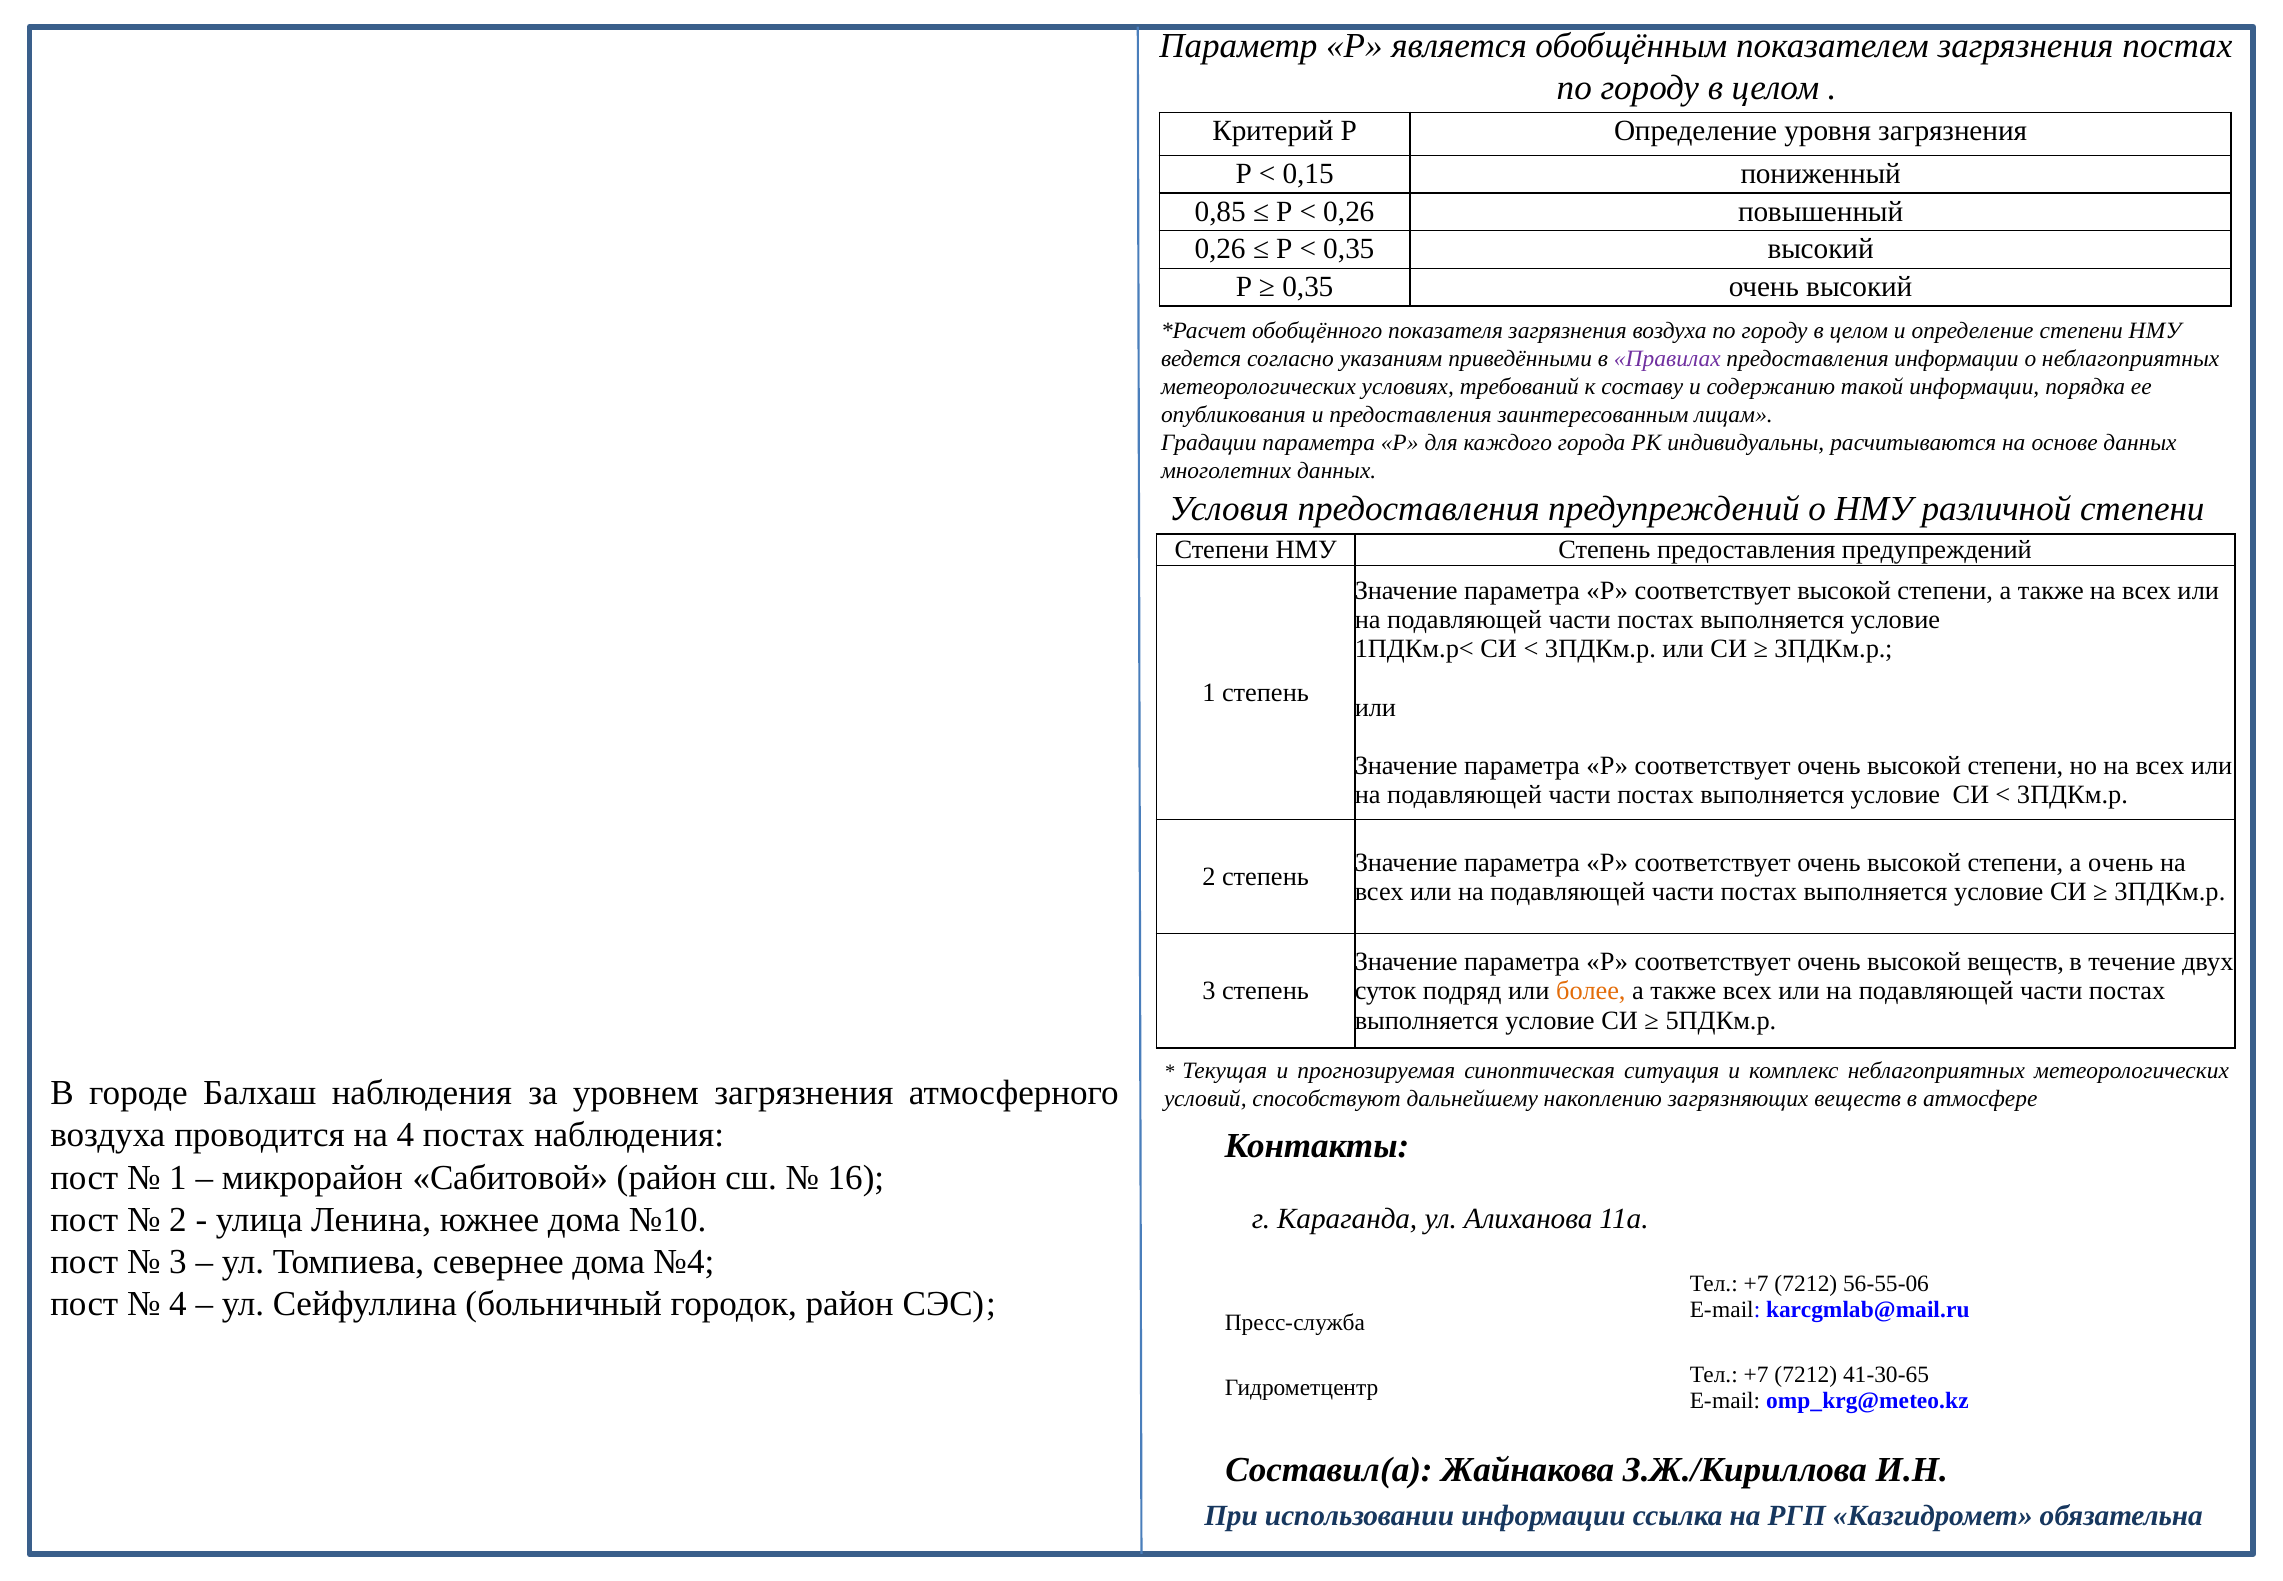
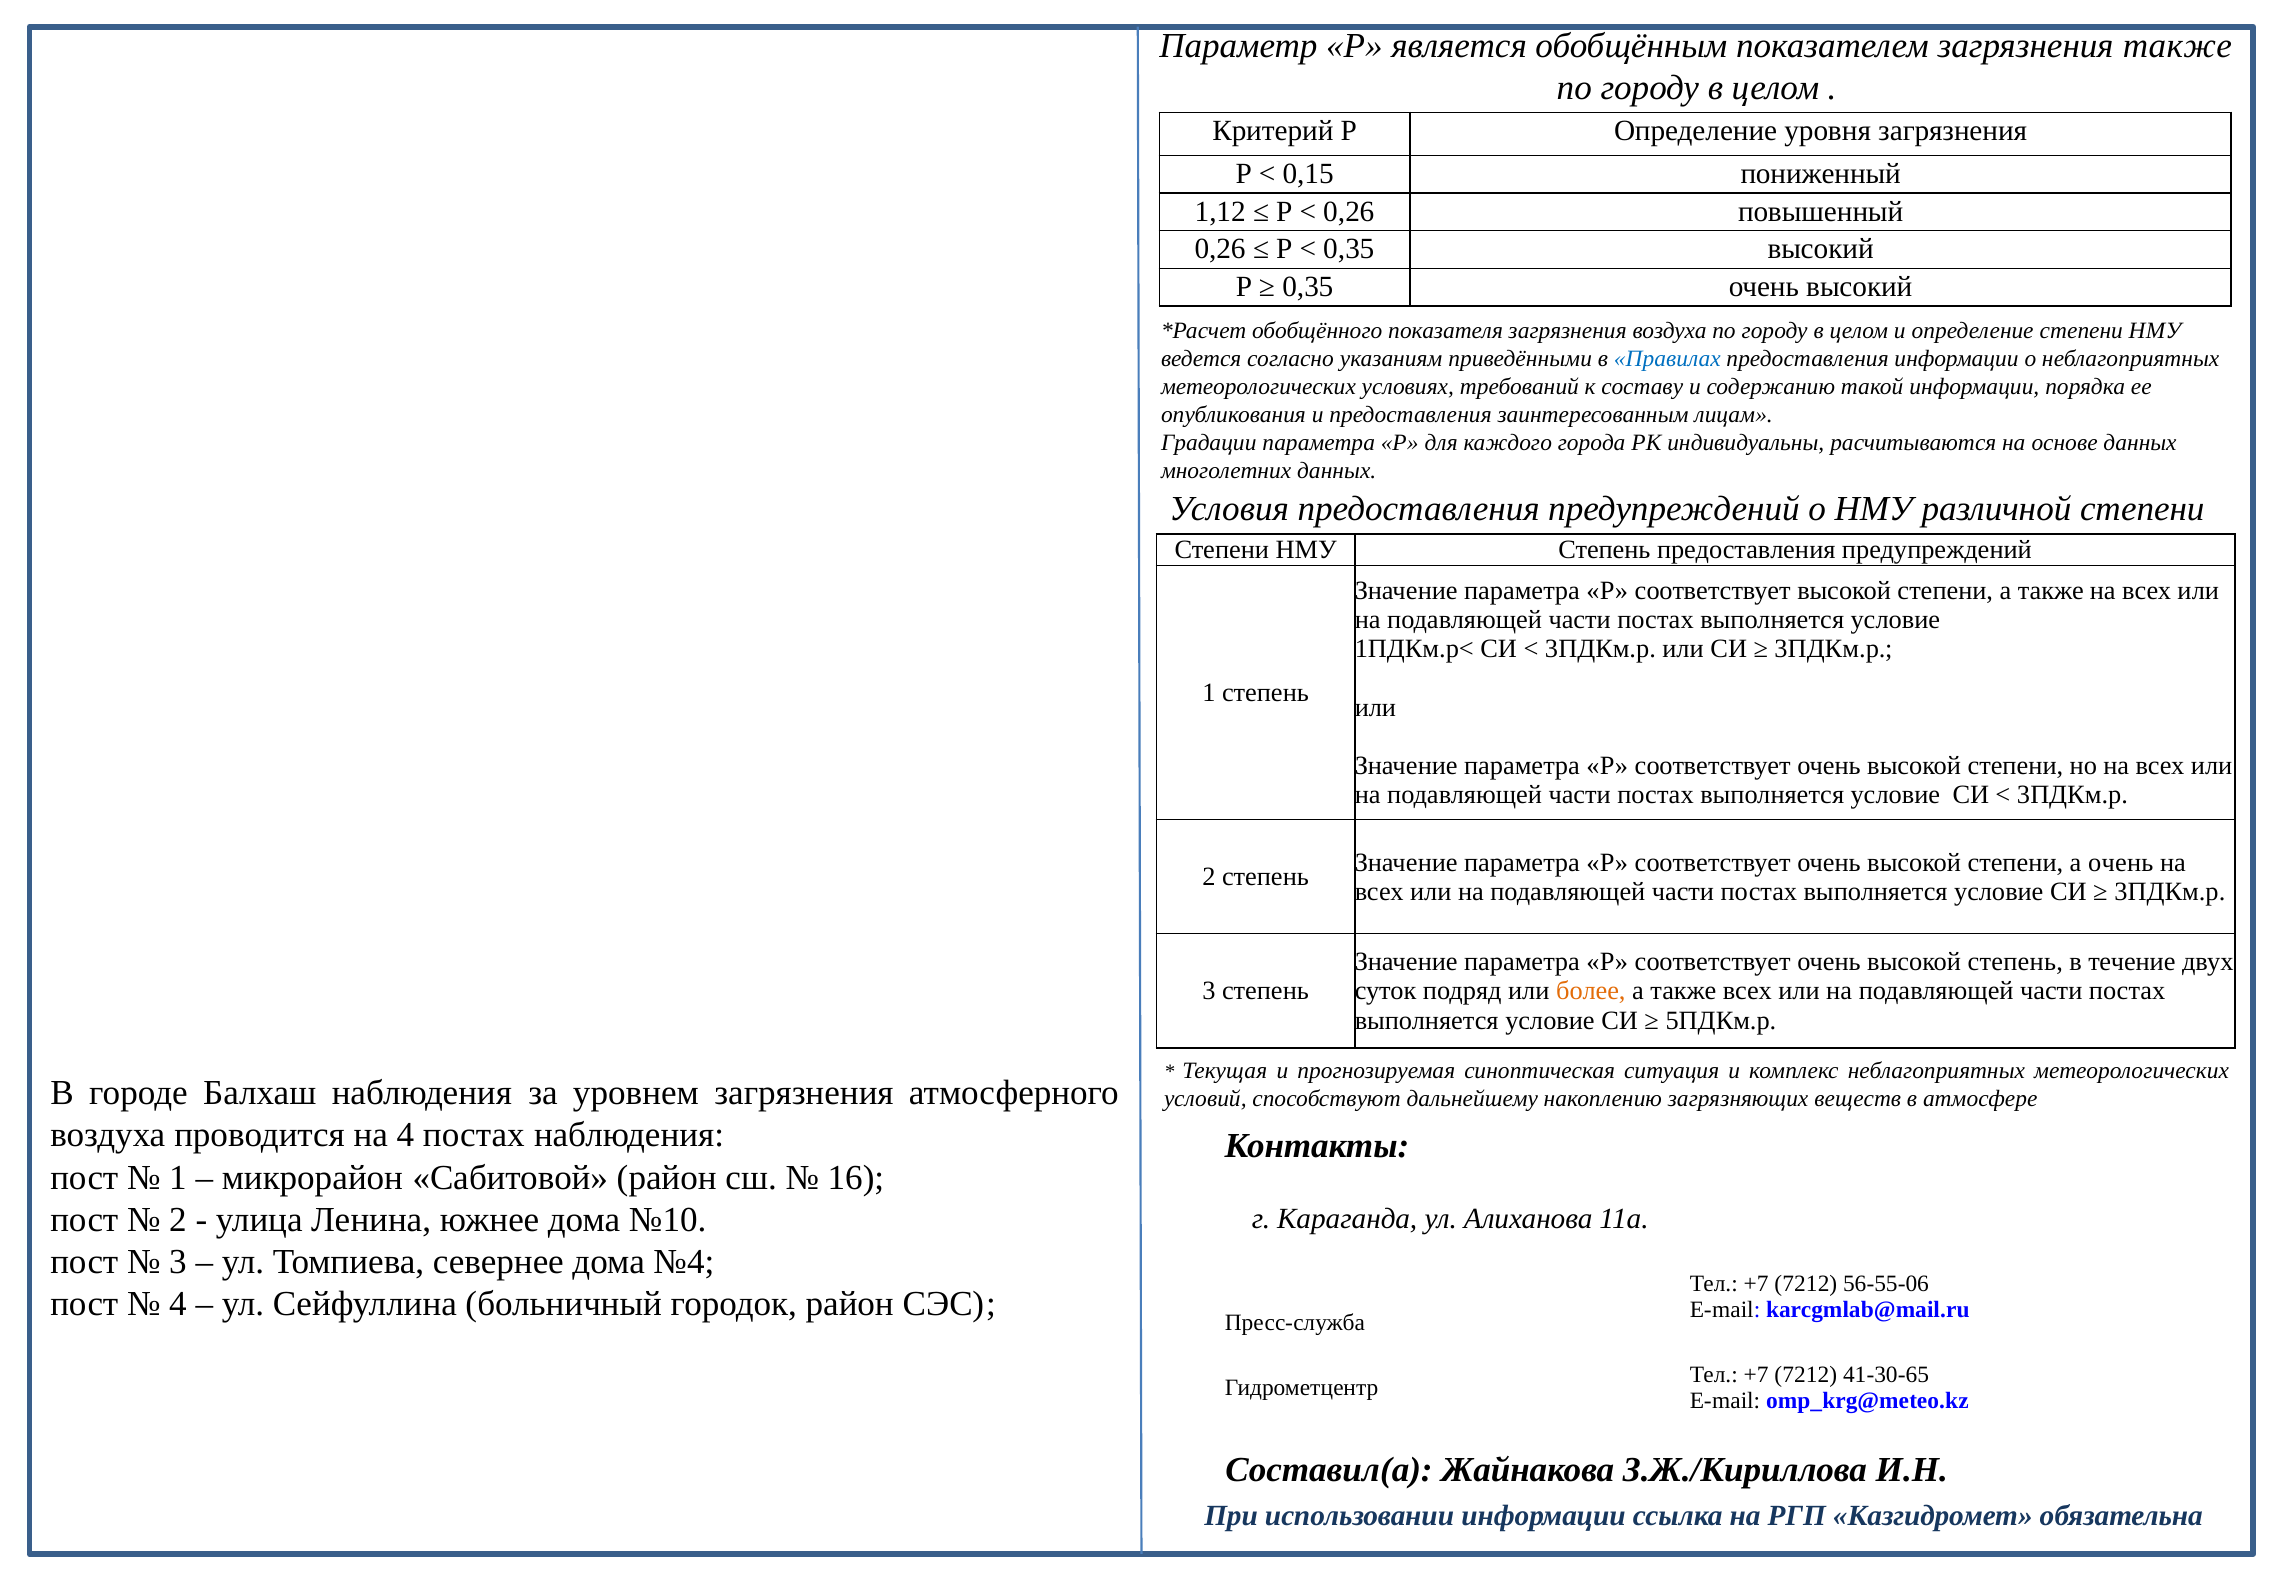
загрязнения постах: постах -> также (2177, 46)
0,85: 0,85 -> 1,12 (1220, 212)
Правилах colour: purple -> blue (1667, 358)
высокой веществ: веществ -> степень (2015, 962)
